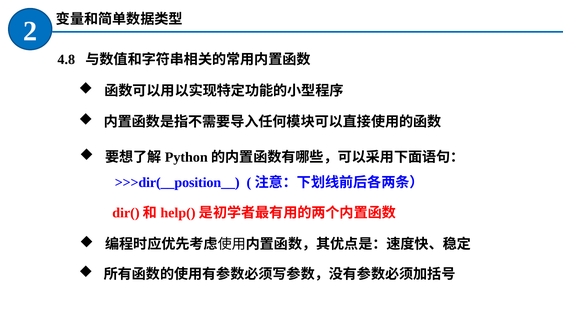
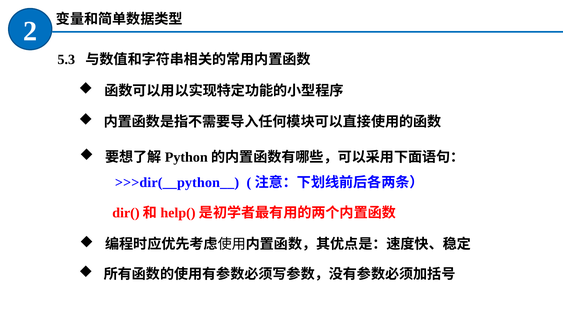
4.8: 4.8 -> 5.3 (66, 60)
>>>dir(__position__: >>>dir(__position__ -> >>>dir(__python__ (177, 183)
